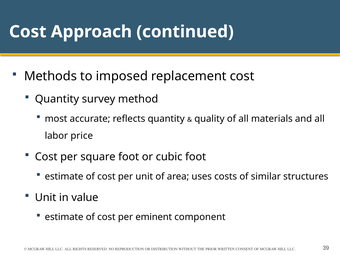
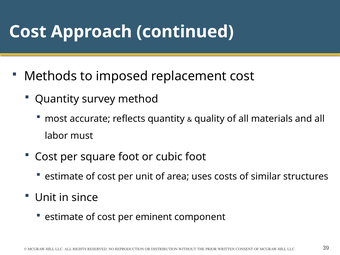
price: price -> must (82, 136)
value: value -> since (85, 197)
